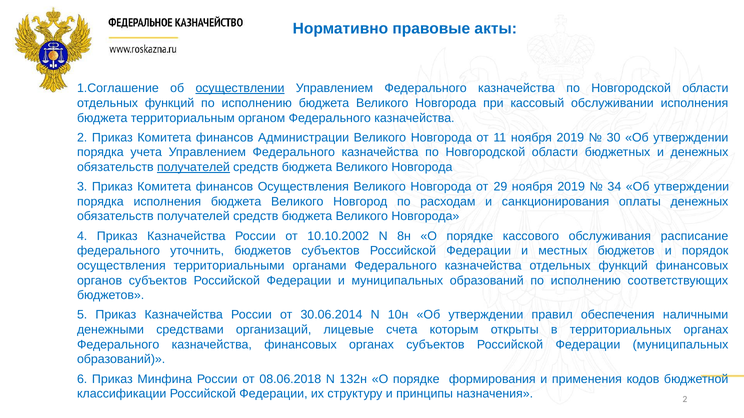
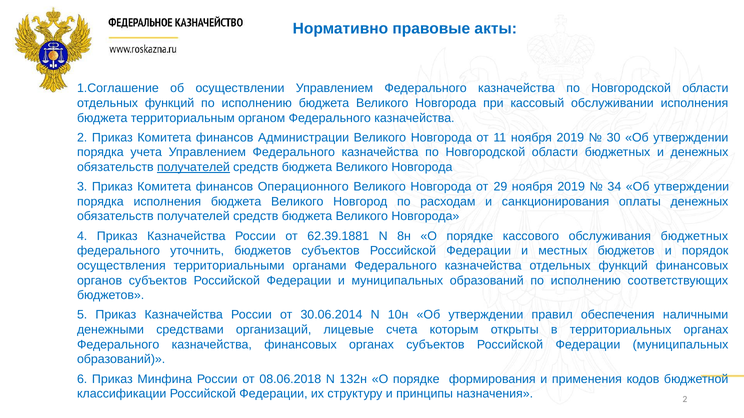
осуществлении underline: present -> none (240, 88)
финансов Осуществления: Осуществления -> Операционного (303, 187)
10.10.2002: 10.10.2002 -> 62.39.1881 (338, 236)
обслуживания расписание: расписание -> бюджетных (694, 236)
